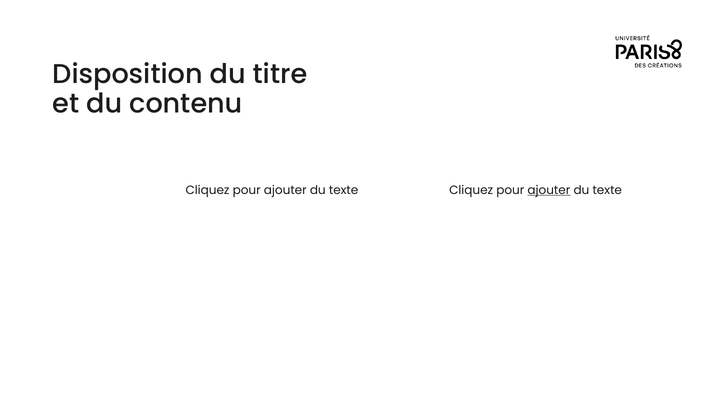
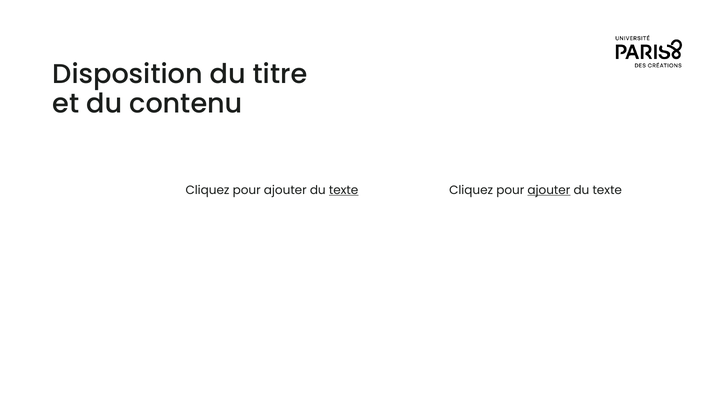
texte underline: none -> present (344, 190)
